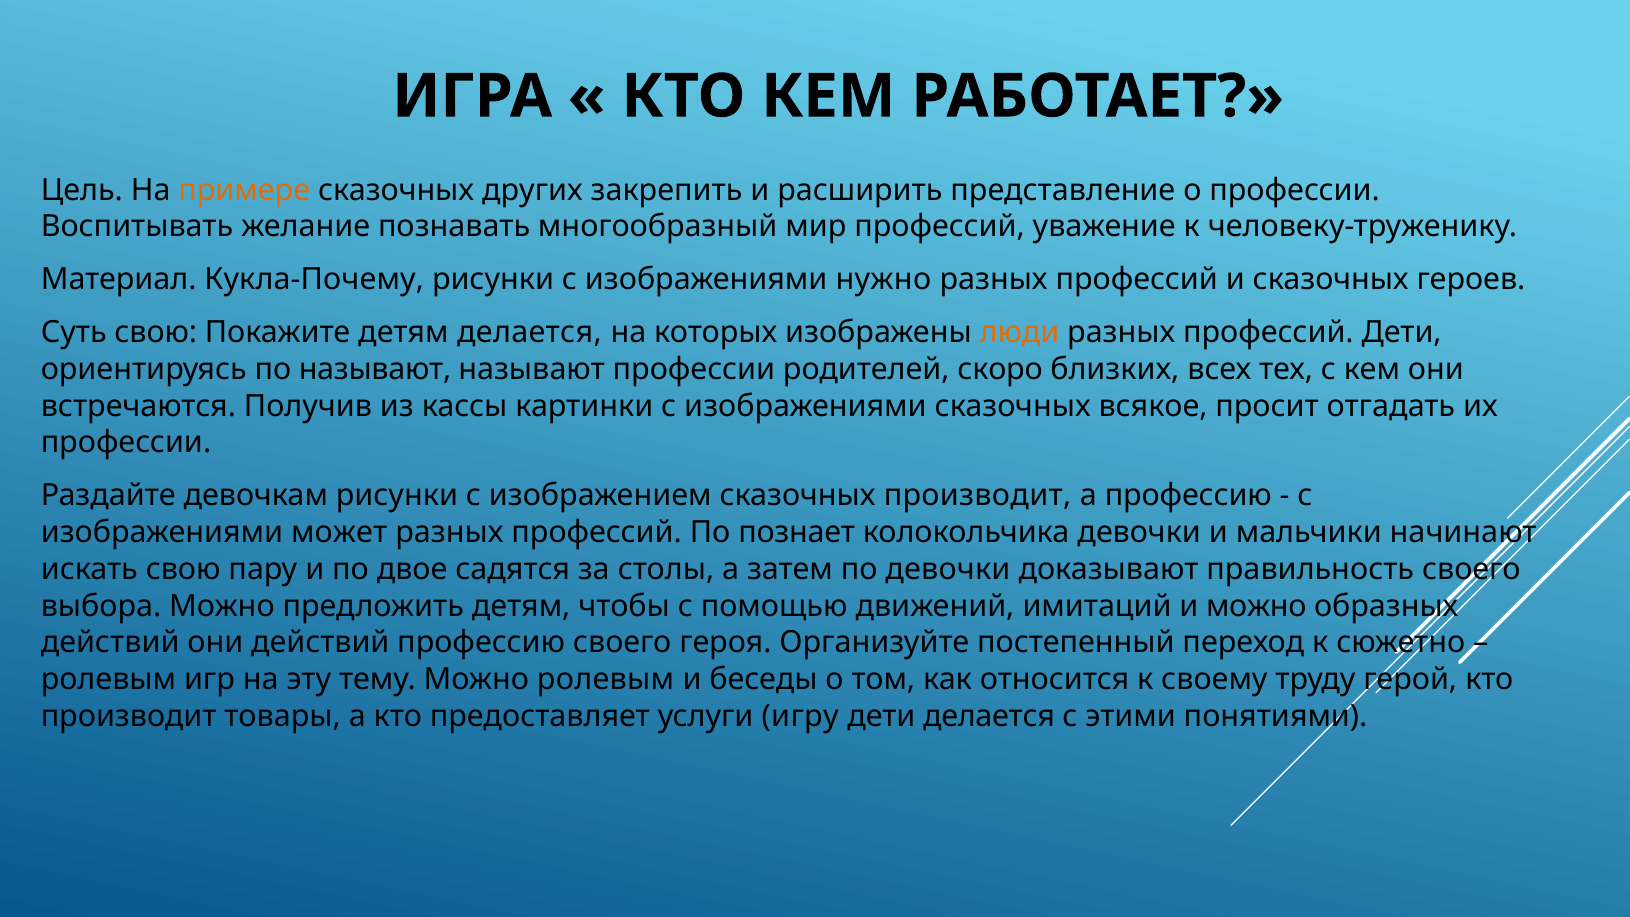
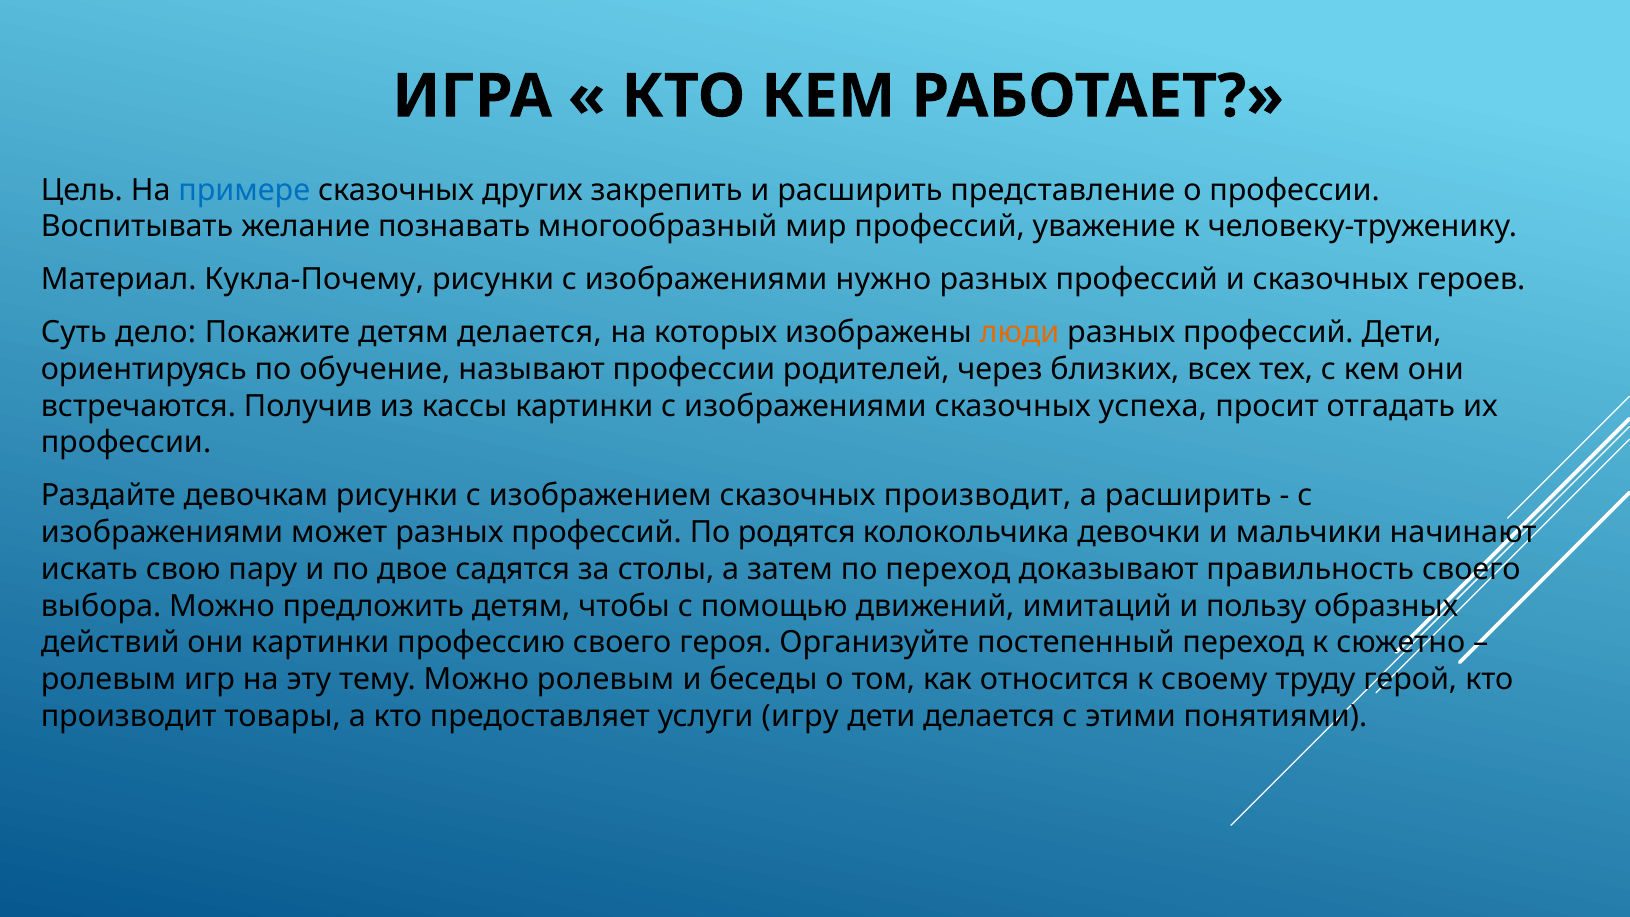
примере colour: orange -> blue (244, 190)
Суть свою: свою -> дело (156, 333)
по называют: называют -> обучение (375, 369)
скоро: скоро -> через (1000, 369)
всякое: всякое -> успеха (1153, 406)
а профессию: профессию -> расширить (1188, 496)
познает: познает -> родятся (797, 532)
по девочки: девочки -> переход (948, 569)
и можно: можно -> пользу (1256, 606)
они действий: действий -> картинки (320, 643)
